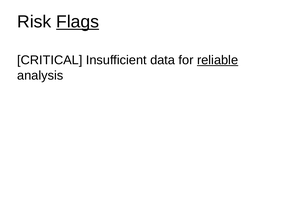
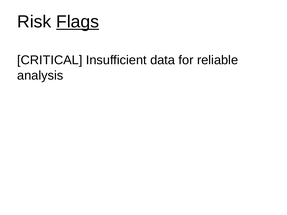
reliable underline: present -> none (218, 60)
